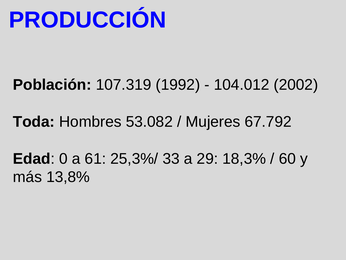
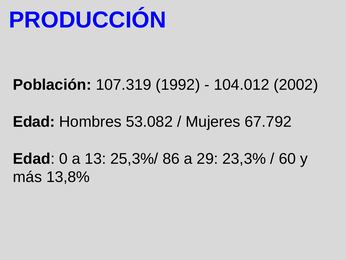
Toda: Toda -> Edad (34, 121)
61: 61 -> 13 (95, 158)
33: 33 -> 86 (171, 158)
18,3%: 18,3% -> 23,3% (244, 158)
